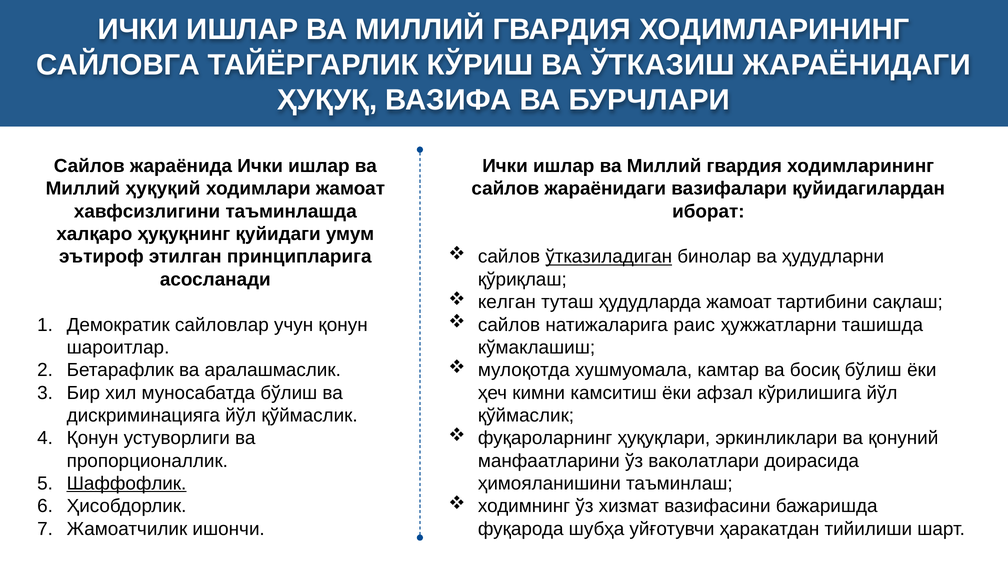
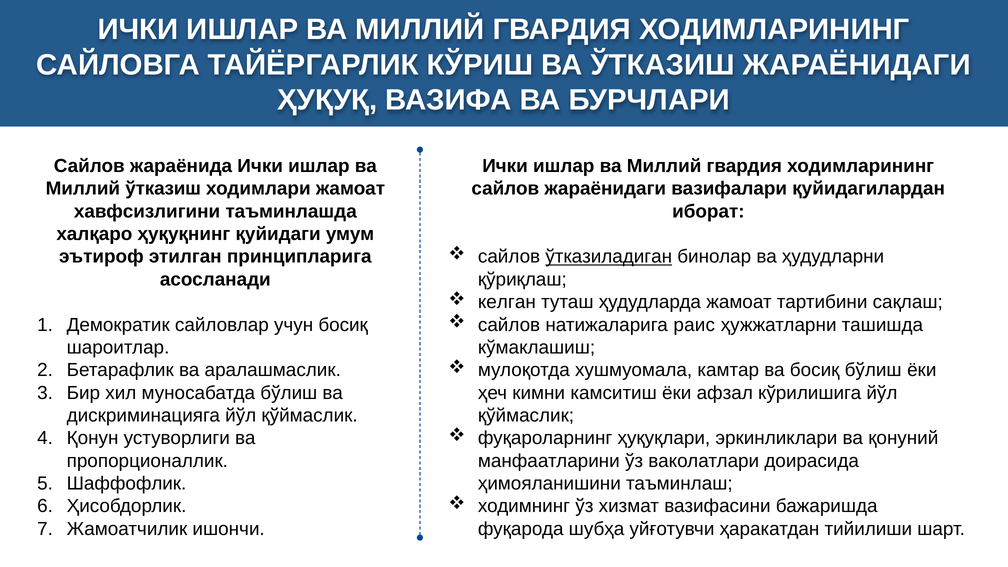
Миллий ҳуқуқий: ҳуқуқий -> ўтказиш (163, 189)
учун қонун: қонун -> босиқ (343, 325)
Шаффофлик underline: present -> none (127, 484)
